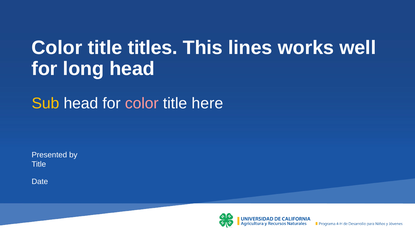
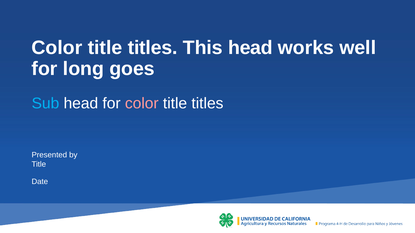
This lines: lines -> head (250, 48)
long head: head -> goes (132, 69)
Sub colour: yellow -> light blue (45, 103)
here: here -> titles (207, 103)
